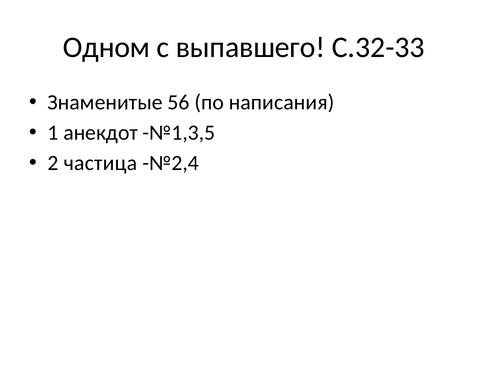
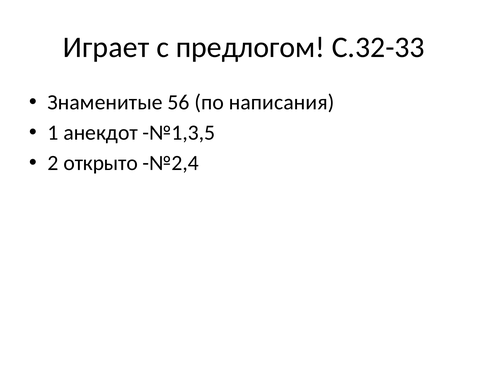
Одном: Одном -> Играет (106, 47)
выпавшего: выпавшего -> предлогом (250, 47)
частица: частица -> открыто (101, 163)
